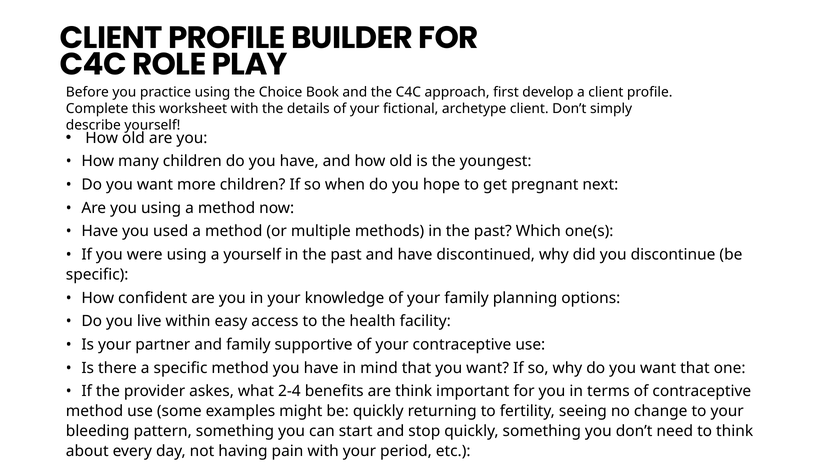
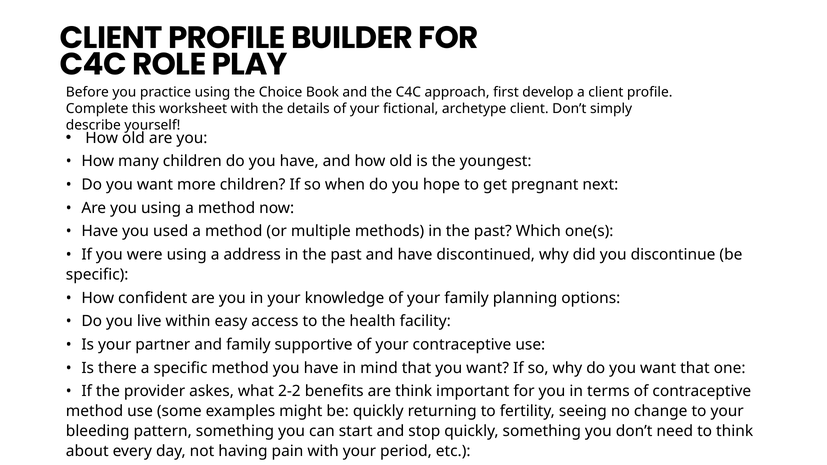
a yourself: yourself -> address (252, 255)
2-4: 2-4 -> 2-2 (289, 391)
